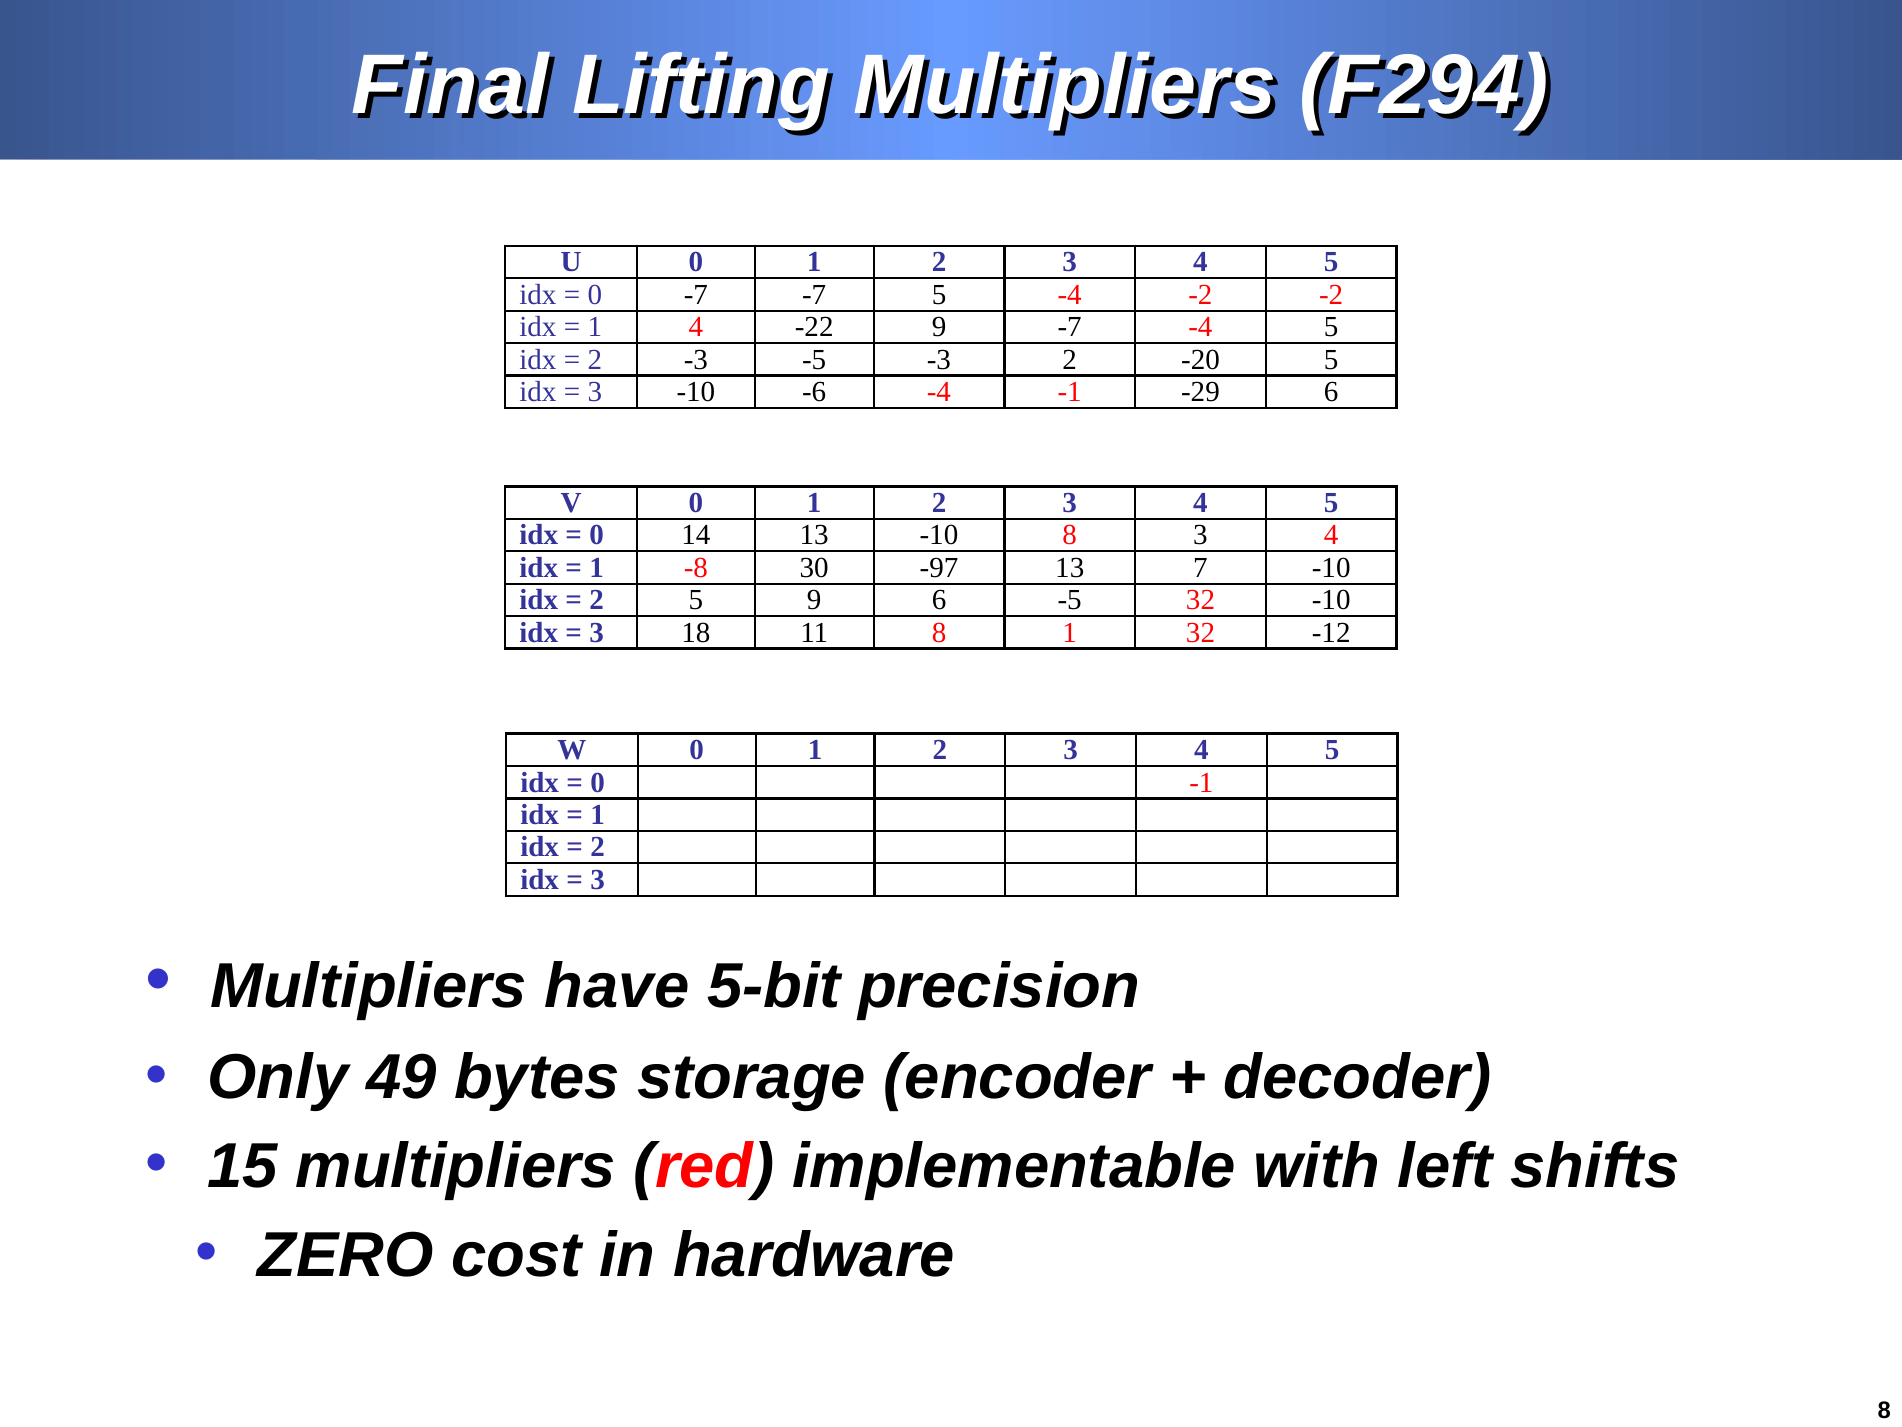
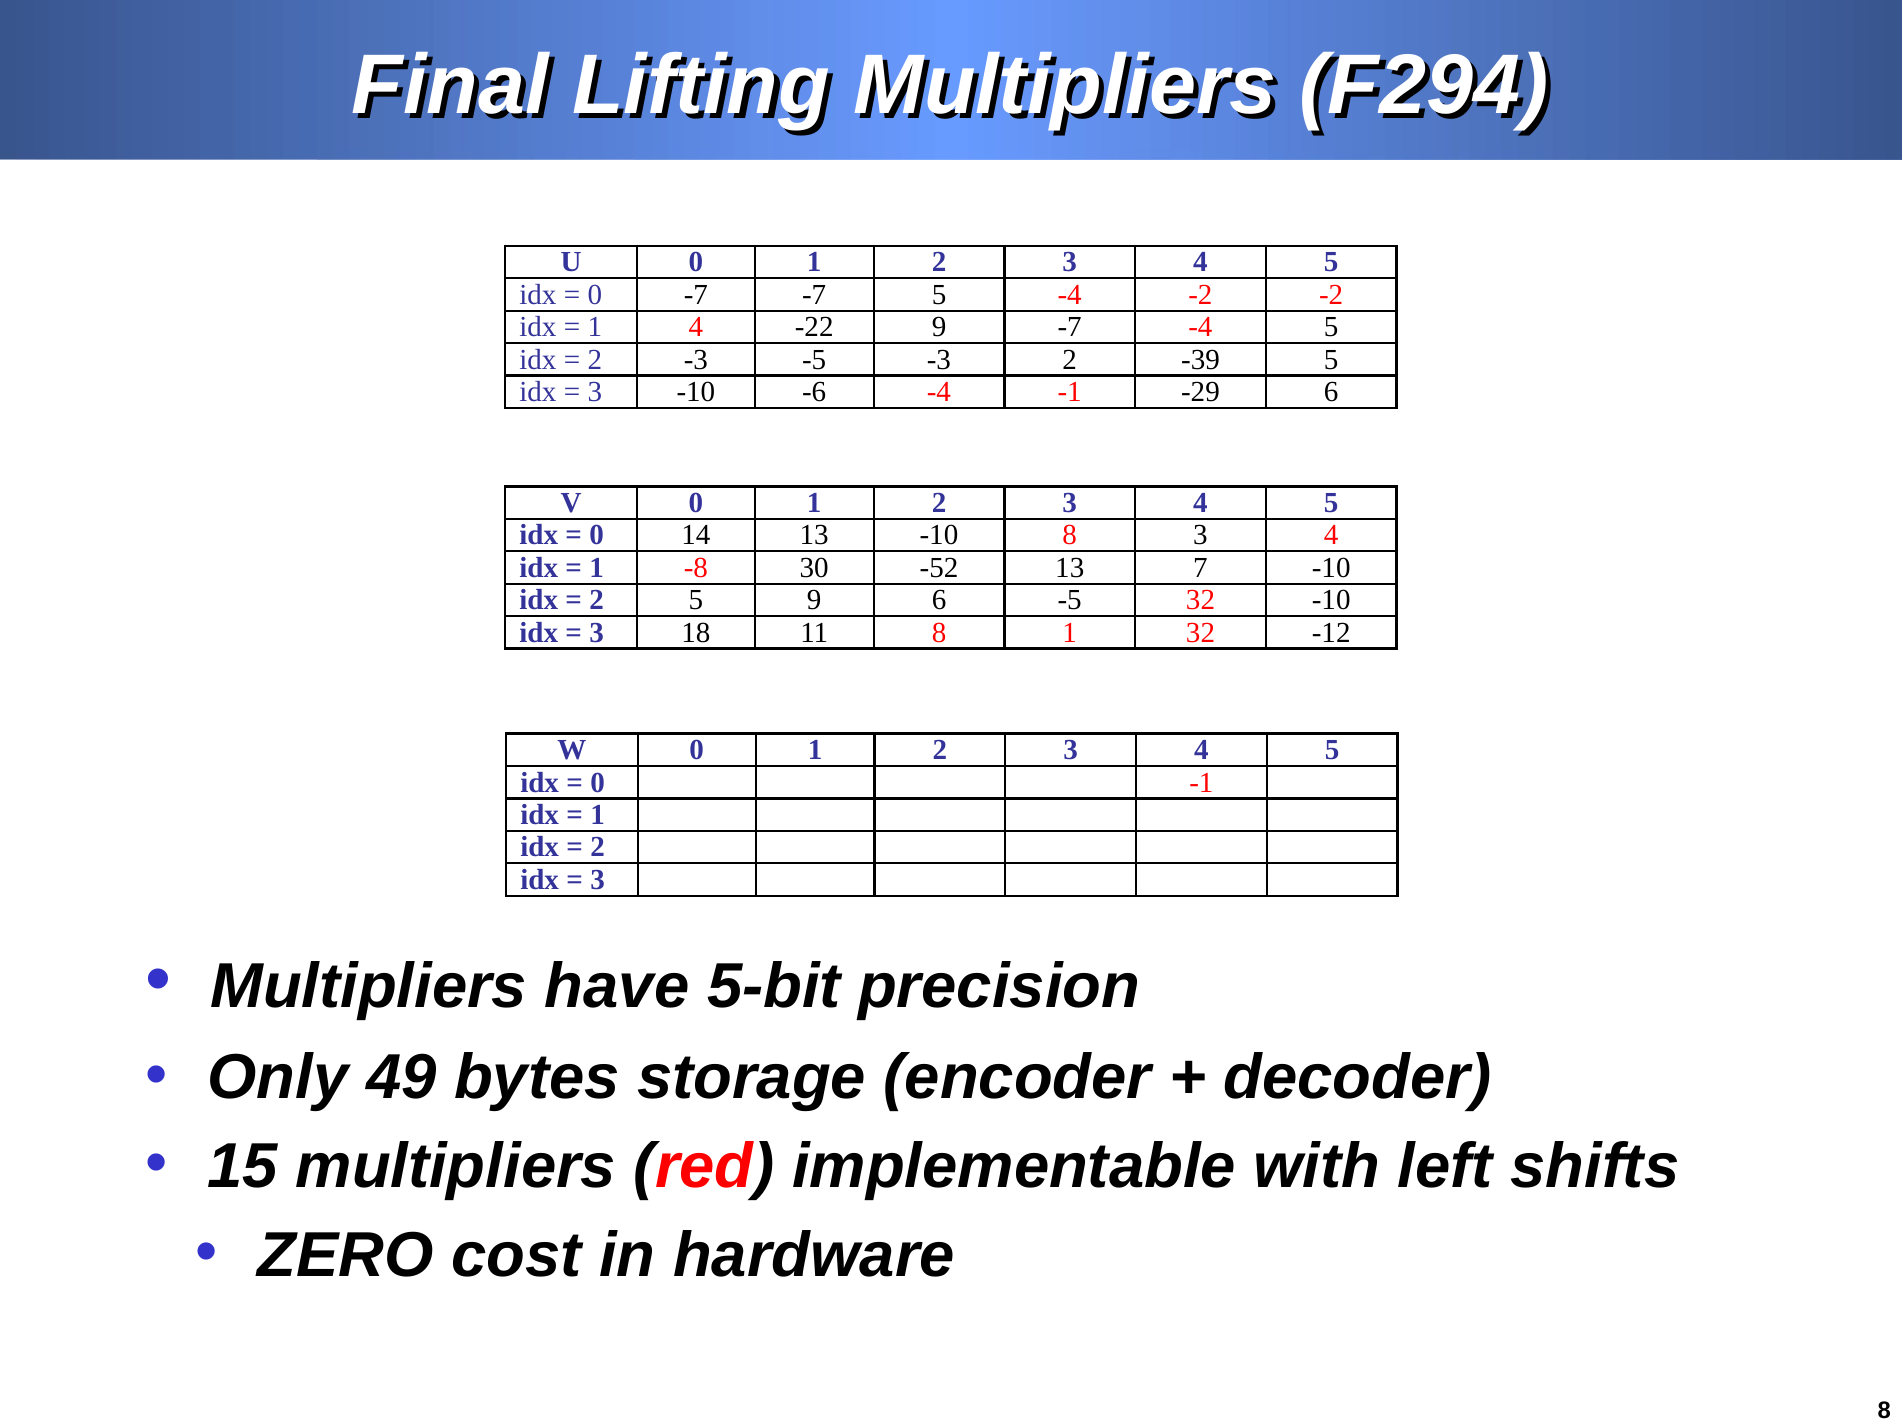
-20: -20 -> -39 (1201, 359)
-97: -97 -> -52 (939, 567)
